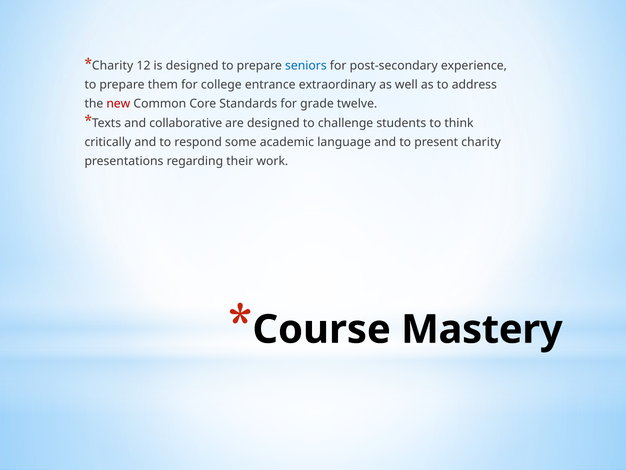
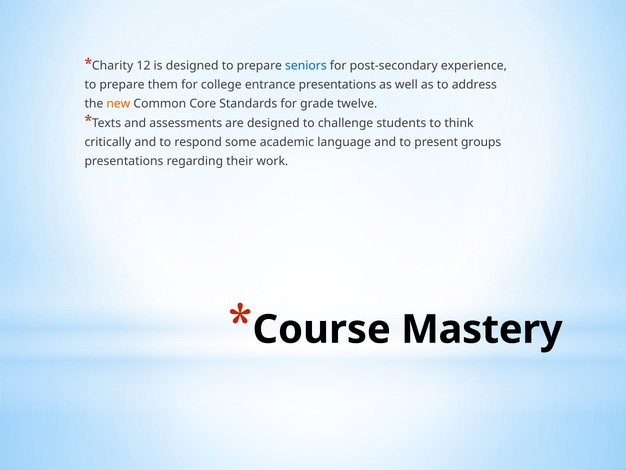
entrance extraordinary: extraordinary -> presentations (337, 85)
new colour: red -> orange (118, 104)
collaborative: collaborative -> assessments (186, 123)
present charity: charity -> groups (481, 142)
